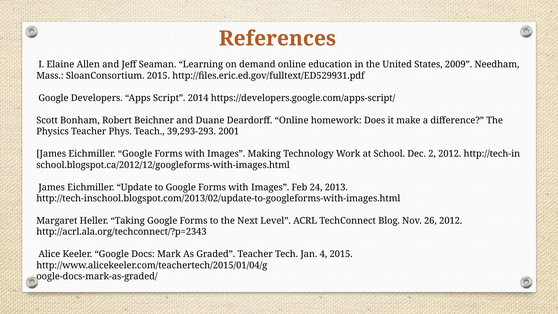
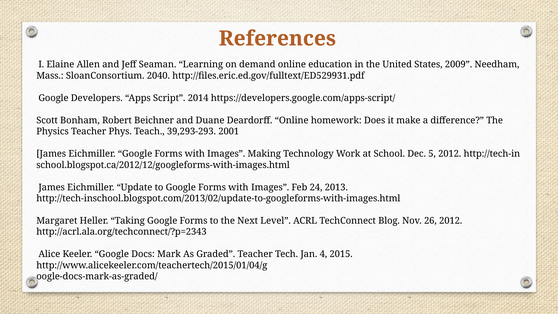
SloanConsortium 2015: 2015 -> 2040 (158, 76)
2: 2 -> 5 (432, 154)
